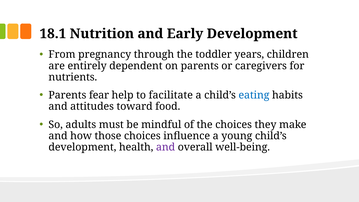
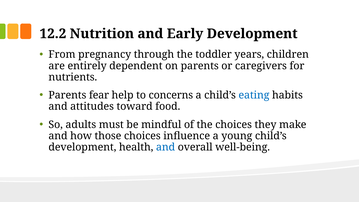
18.1: 18.1 -> 12.2 (53, 34)
facilitate: facilitate -> concerns (171, 95)
and colour: purple -> blue (166, 147)
